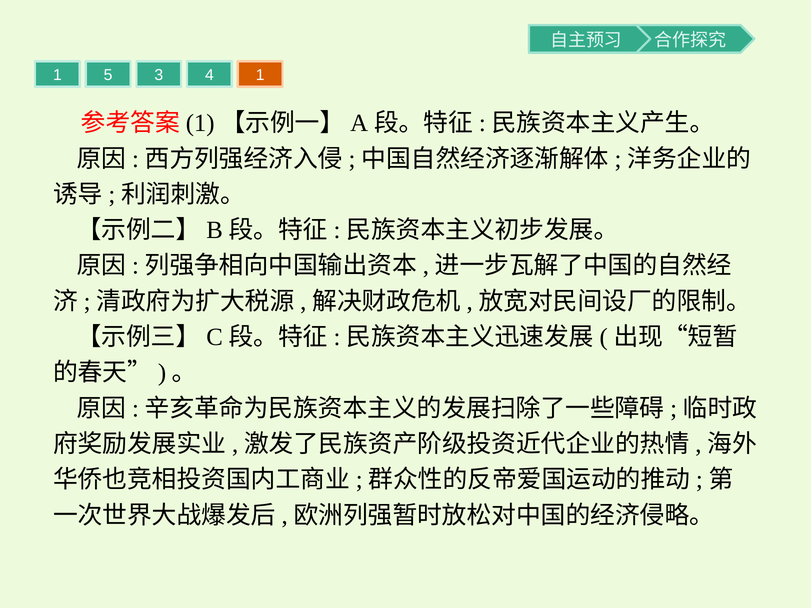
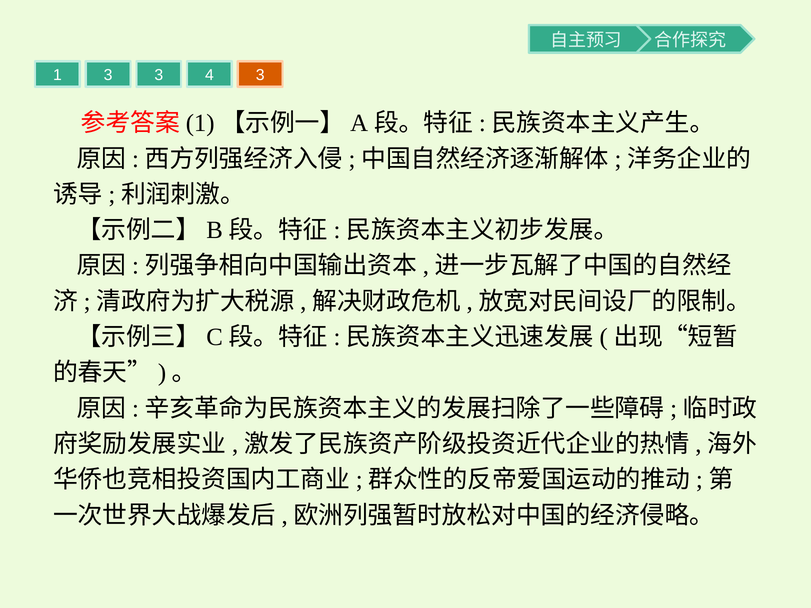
1 5: 5 -> 3 (108, 75)
4 1: 1 -> 3 (260, 75)
